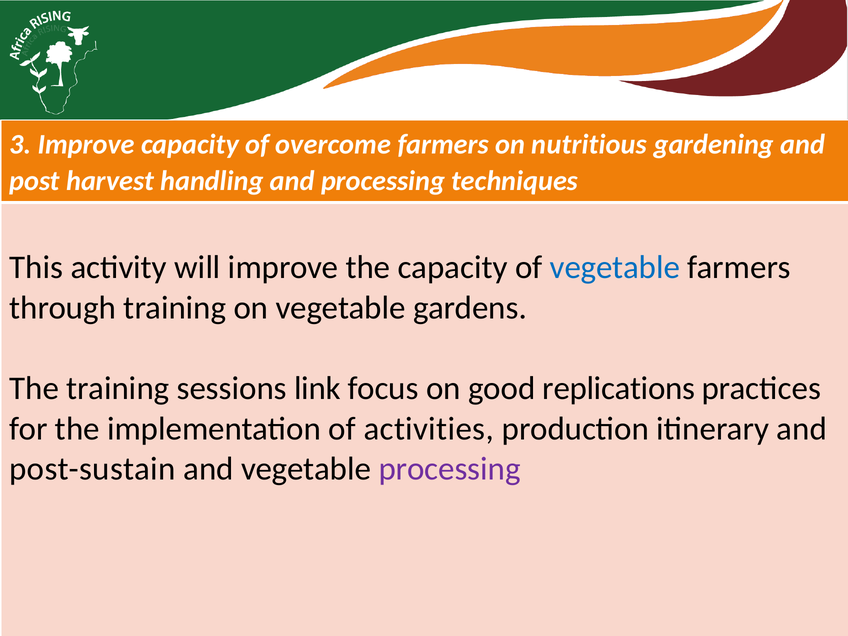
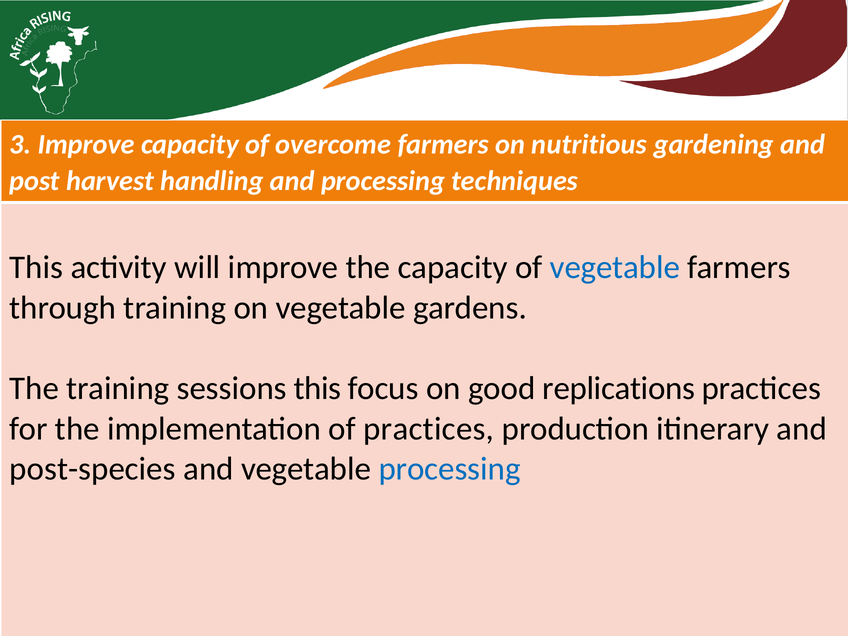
sessions link: link -> this (317, 388)
of activities: activities -> practices (429, 429)
post-sustain: post-sustain -> post-species (93, 469)
processing colour: purple -> blue (450, 469)
